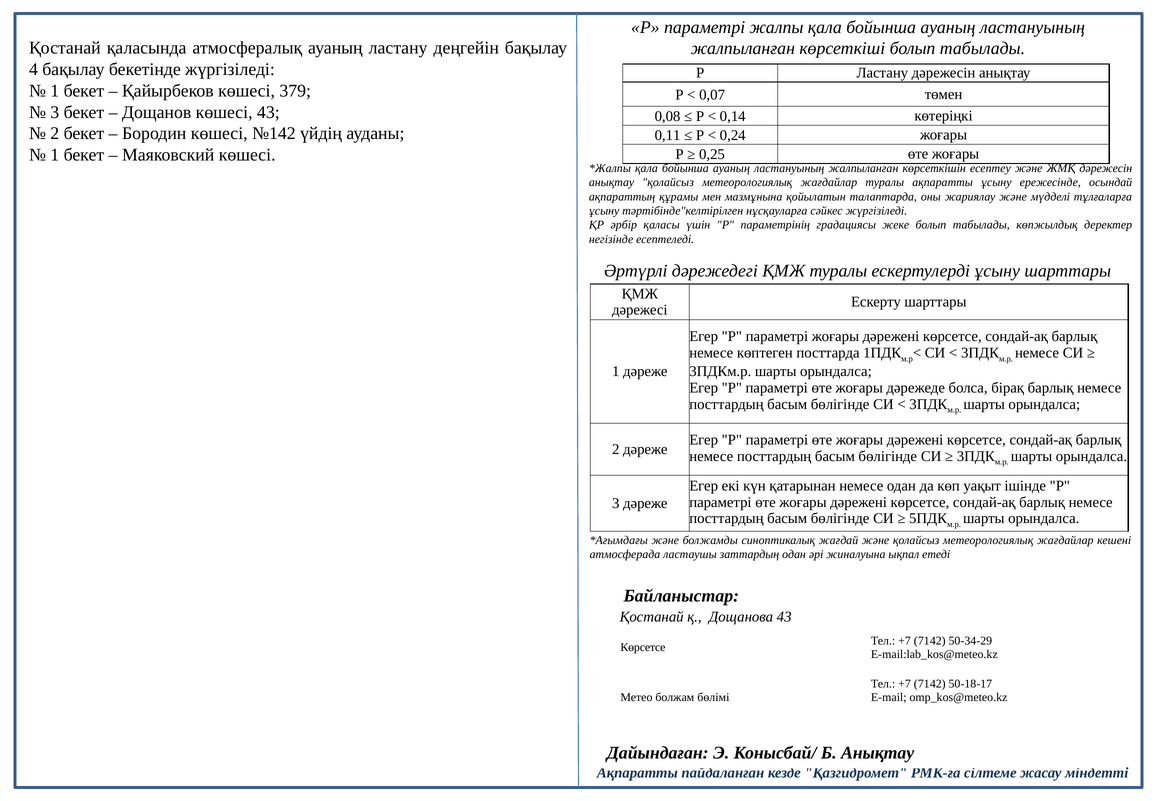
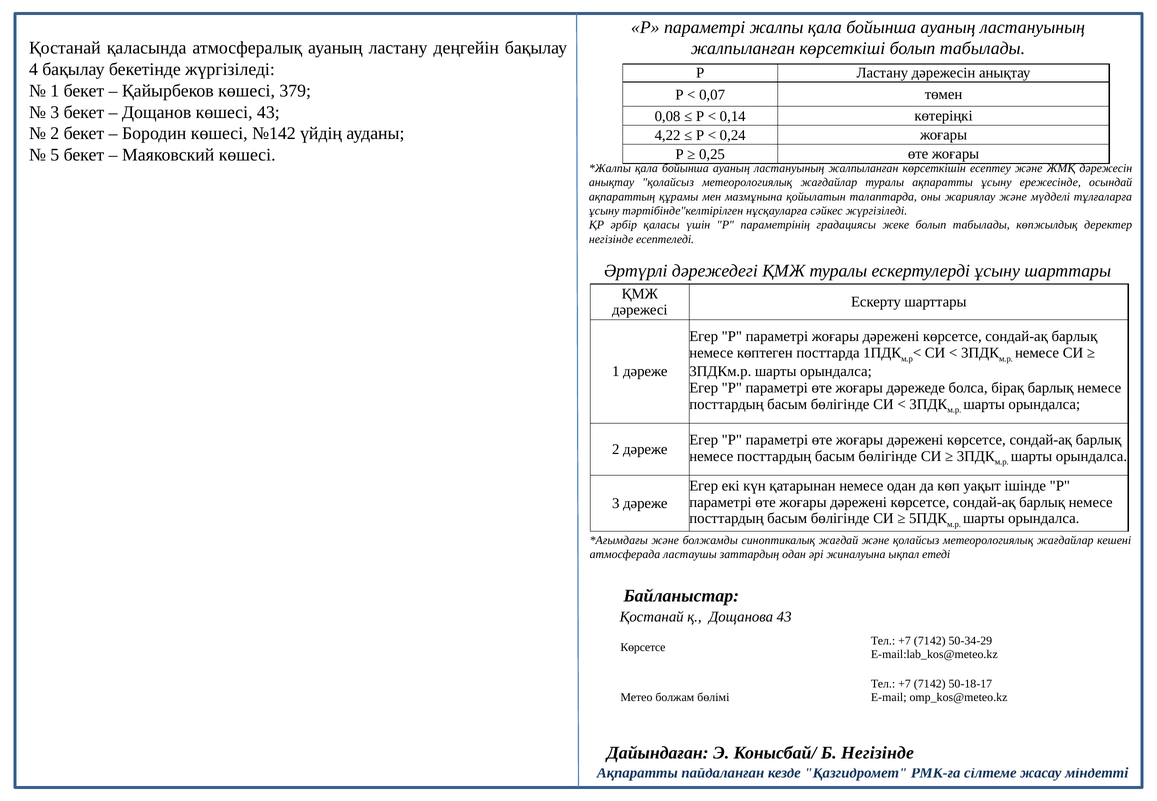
0,11: 0,11 -> 4,22 (668, 135)
1: 1 -> 5 (55, 155)
Б Анықтау: Анықтау -> Негізінде (877, 753)
